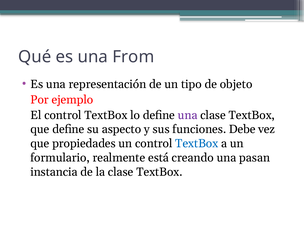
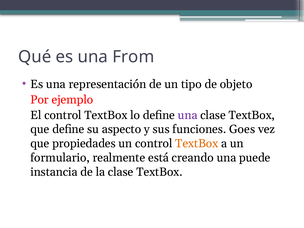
Debe: Debe -> Goes (242, 129)
TextBox colour: blue -> orange (197, 144)
pasan: pasan -> puede (255, 158)
